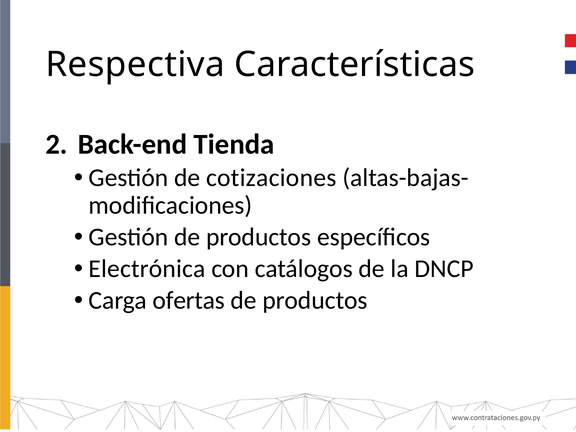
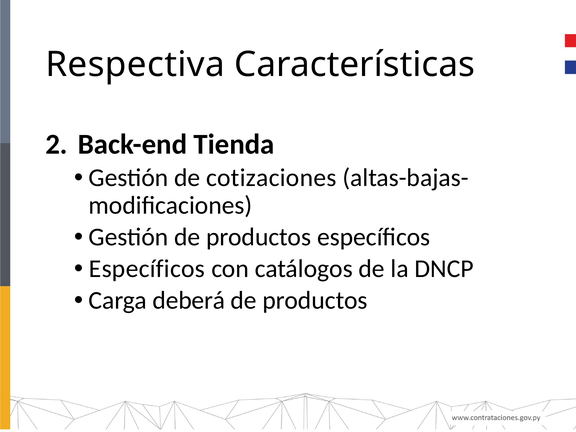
Electrónica: Electrónica -> Específicos (147, 269)
ofertas: ofertas -> deberá (189, 301)
